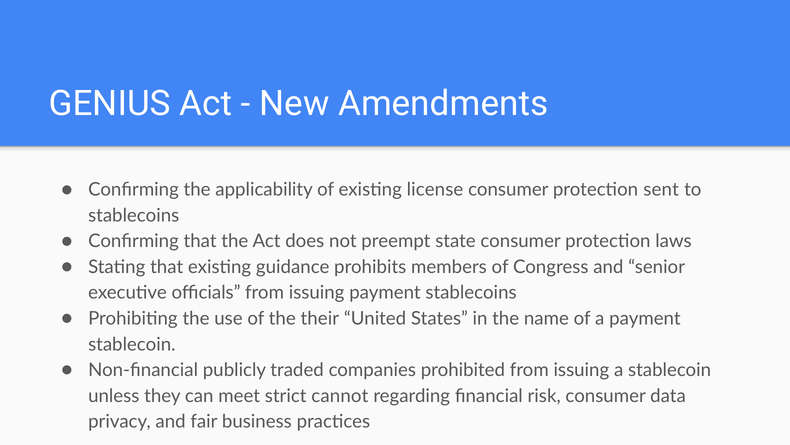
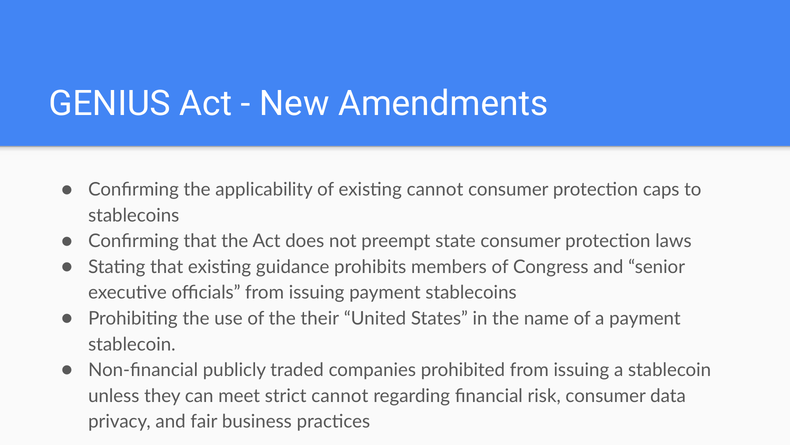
existing license: license -> cannot (435, 190)
sent: sent -> caps (661, 190)
